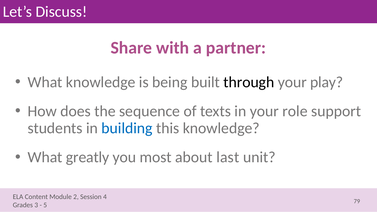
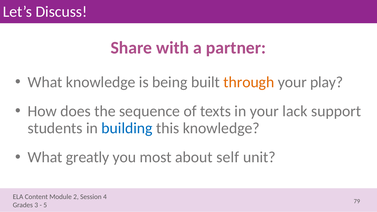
through colour: black -> orange (249, 82)
role: role -> lack (295, 111)
last: last -> self (228, 157)
